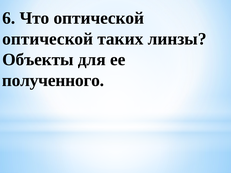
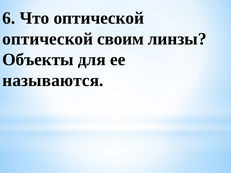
таких: таких -> своим (120, 39)
полученного: полученного -> называются (53, 80)
